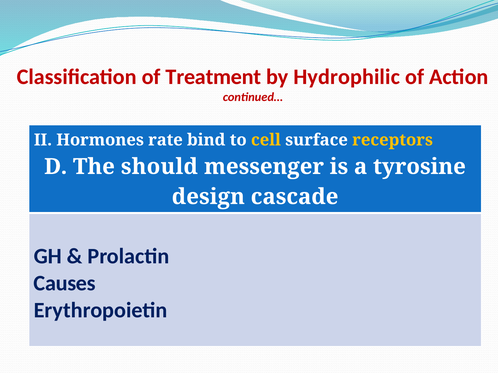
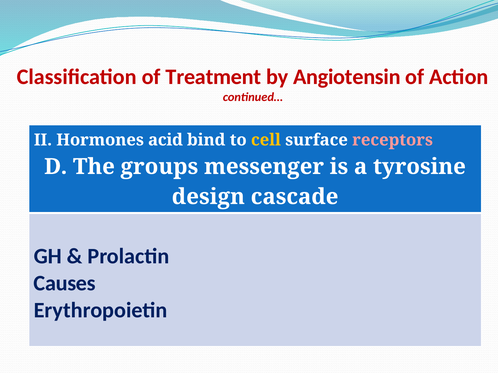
Hydrophilic: Hydrophilic -> Angiotensin (347, 77)
rate: rate -> acid (165, 140)
receptors colour: yellow -> pink (393, 140)
should: should -> groups (159, 167)
